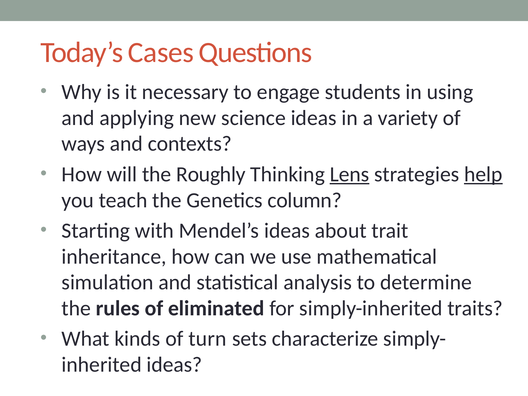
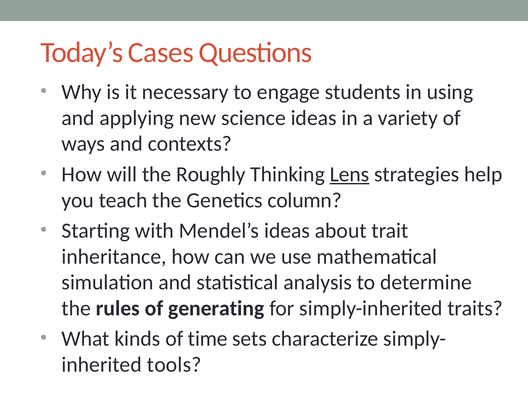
help underline: present -> none (483, 174)
eliminated: eliminated -> generating (216, 308)
turn: turn -> time (208, 339)
ideas: ideas -> tools (174, 365)
